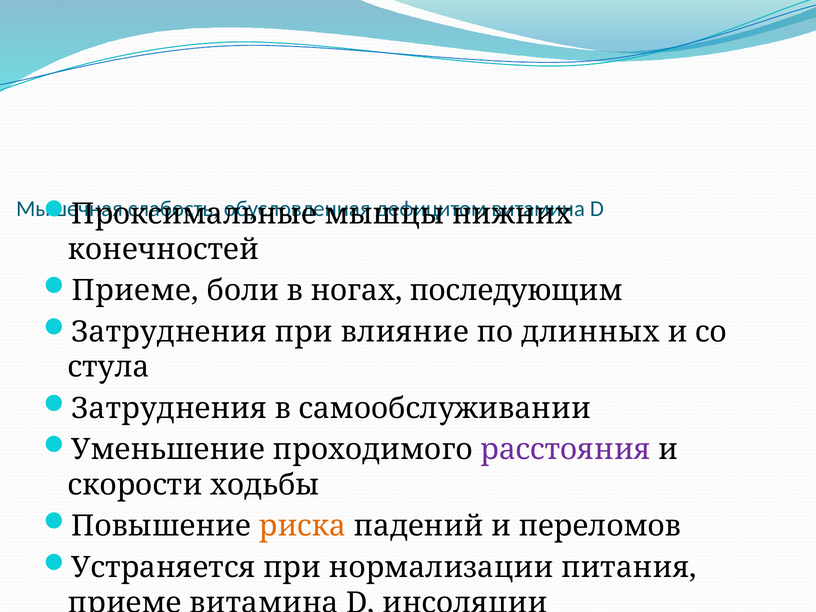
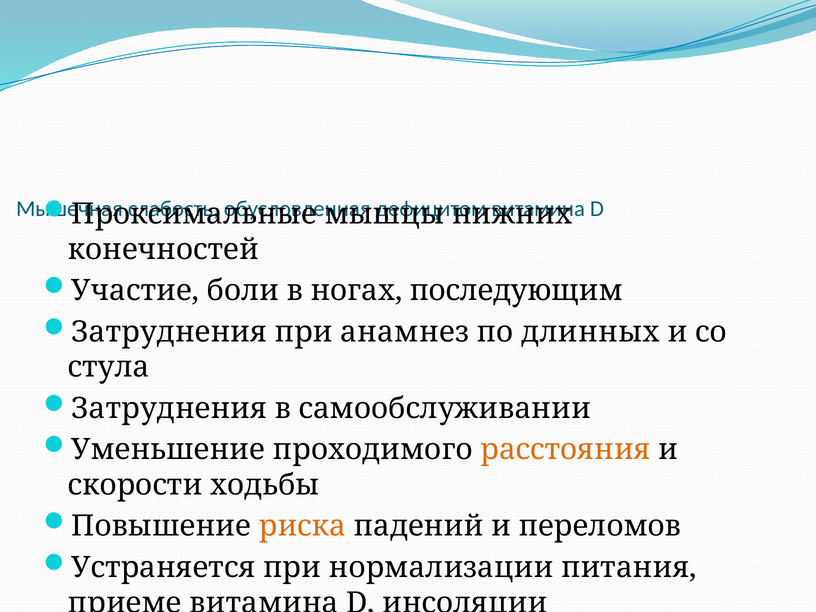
Приеме: Приеме -> Участие (135, 291)
влияние: влияние -> анамнез (405, 332)
расстояния colour: purple -> orange (566, 450)
